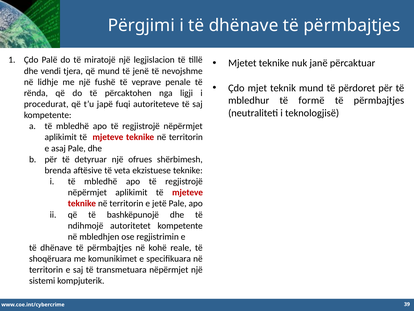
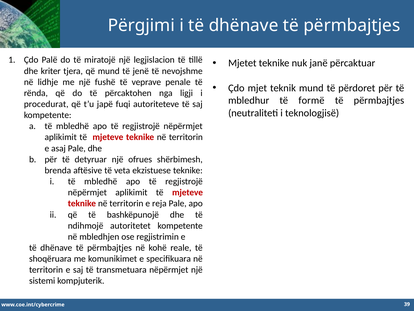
vendi: vendi -> kriter (51, 71)
jetë: jetë -> reja (159, 203)
